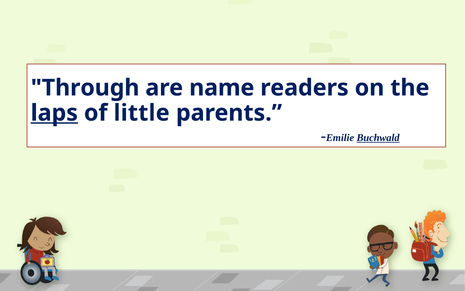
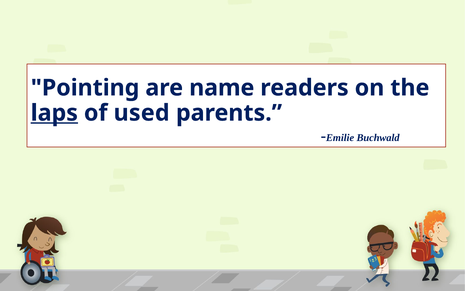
Through: Through -> Pointing (85, 88)
little: little -> used (142, 113)
Buchwald underline: present -> none (378, 138)
